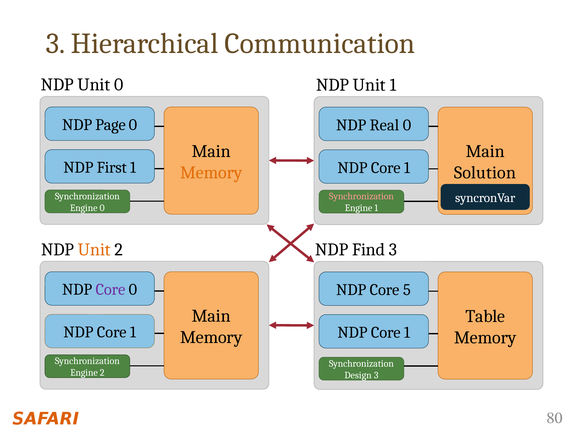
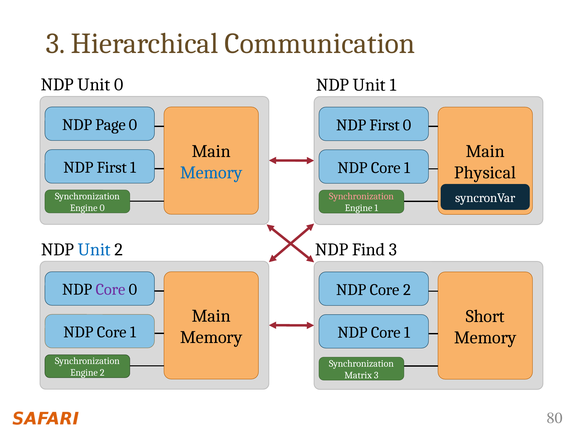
Real: Real -> First (385, 125)
Memory colour: orange -> blue (211, 173)
Solution: Solution -> Physical (485, 173)
Unit colour: orange -> blue (94, 250)
Core 5: 5 -> 2 (407, 290)
Table: Table -> Short (485, 316)
Design: Design -> Matrix (358, 375)
